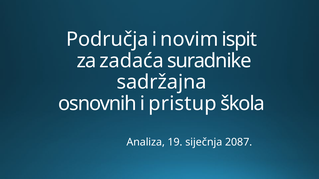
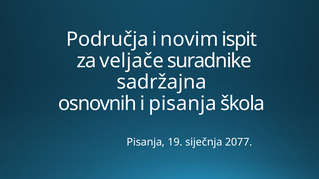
zadaća: zadaća -> veljače (132, 61)
i pristup: pristup -> pisanja (183, 104)
Analiza: Analiza -> Pisanja (146, 143)
2087: 2087 -> 2077 (239, 143)
